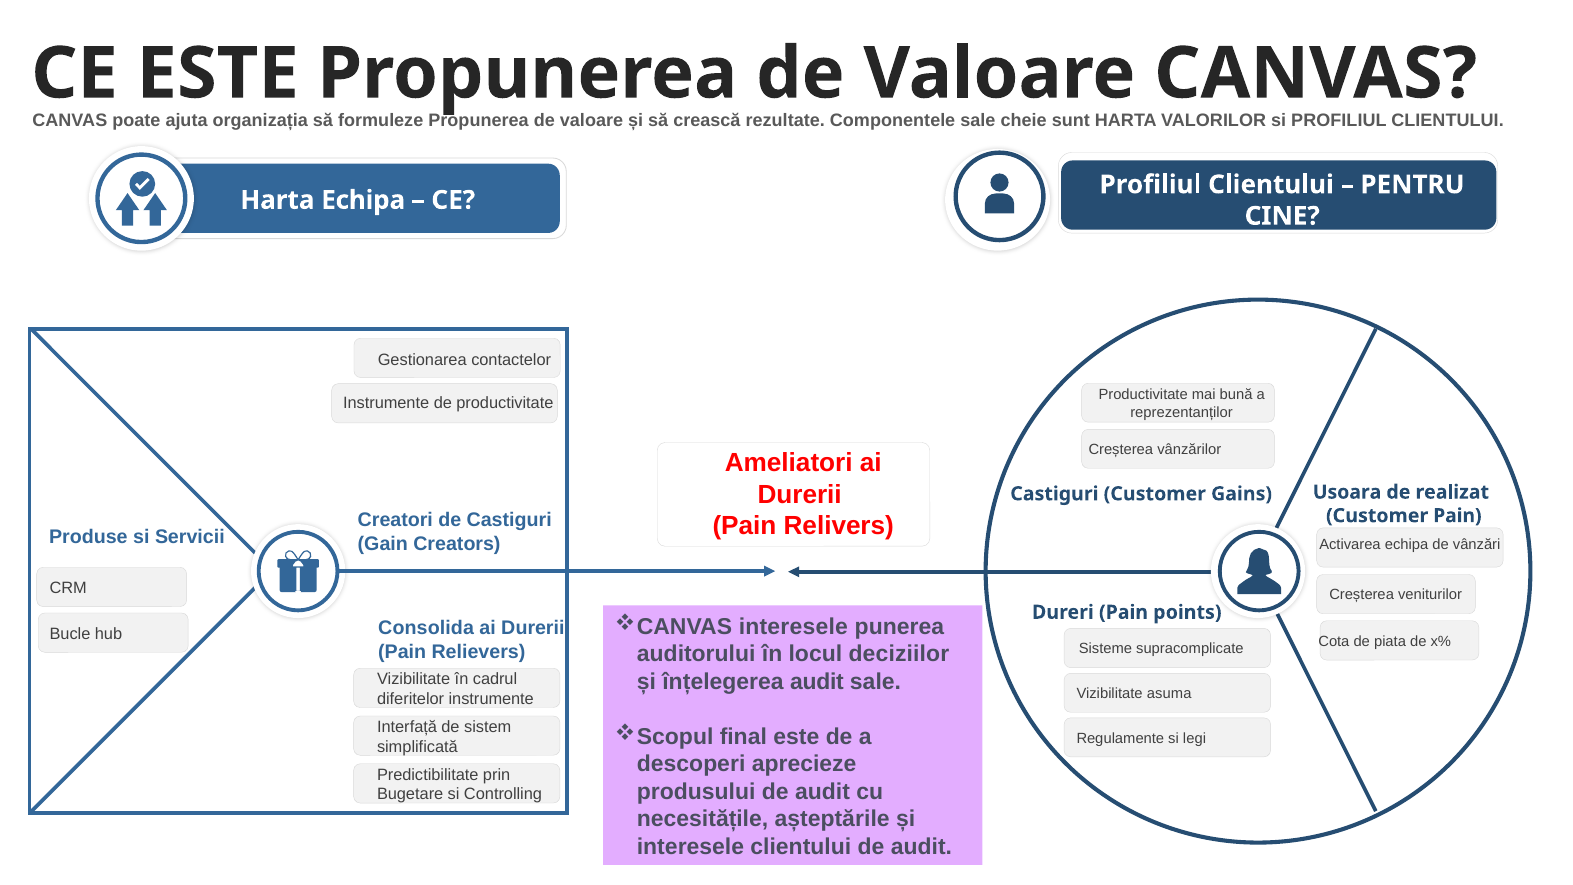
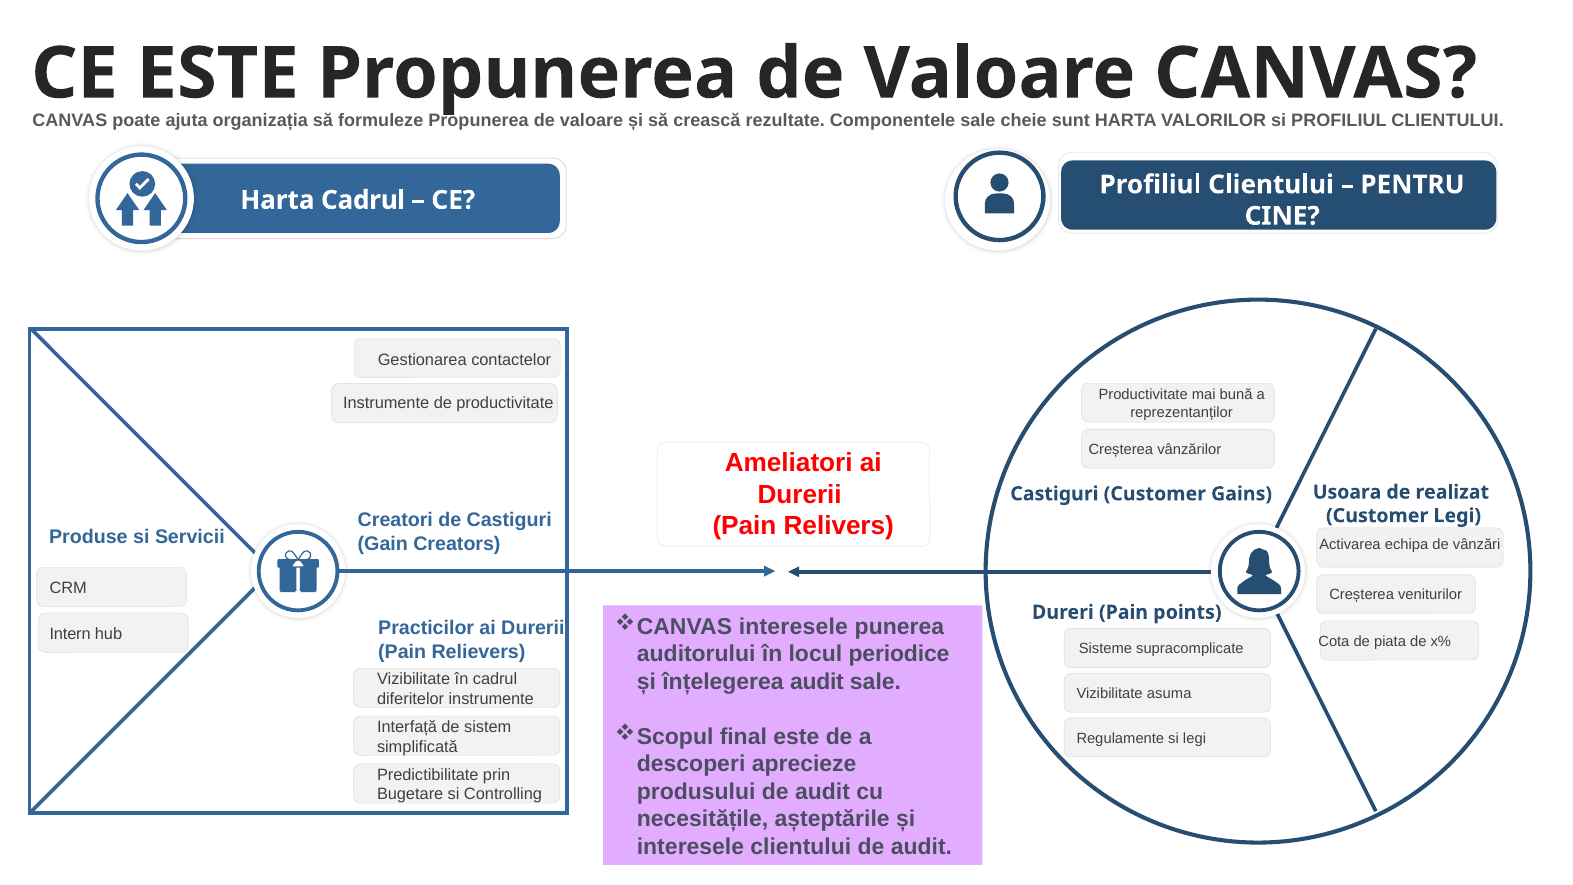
Harta Echipa: Echipa -> Cadrul (363, 200)
Customer Pain: Pain -> Legi (1457, 516)
Bucle: Bucle -> Intern (70, 634)
Consolida: Consolida -> Practicilor (426, 628)
deciziilor: deciziilor -> periodice (899, 654)
